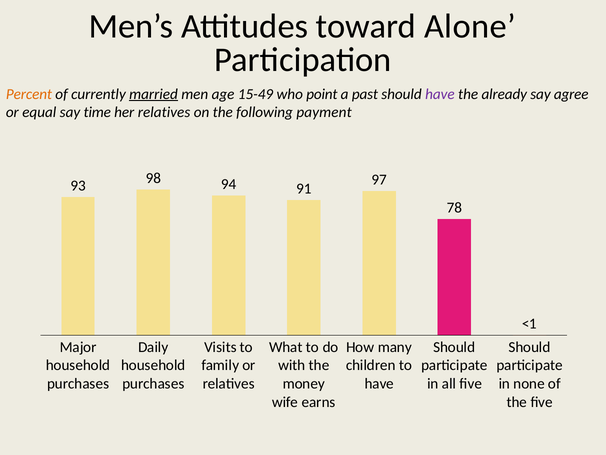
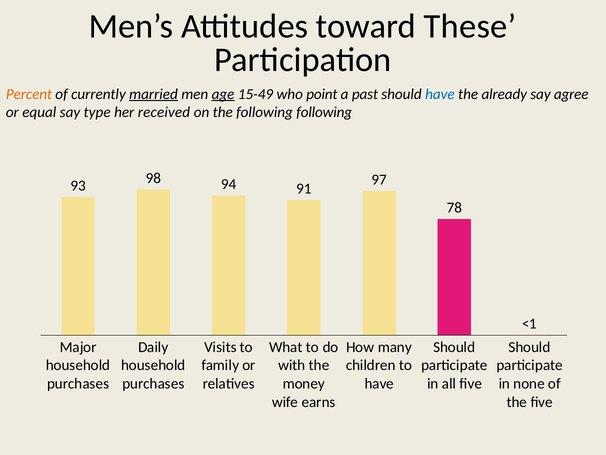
Alone: Alone -> These (470, 26)
age underline: none -> present (223, 94)
have colour: purple -> blue (440, 94)
time: time -> type (97, 112)
her relatives: relatives -> received (164, 112)
following payment: payment -> following (324, 112)
